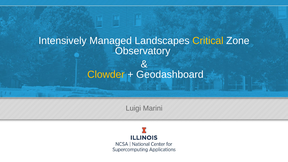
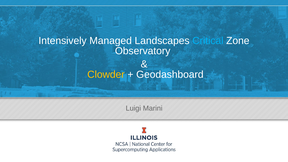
Critical colour: yellow -> light blue (208, 41)
